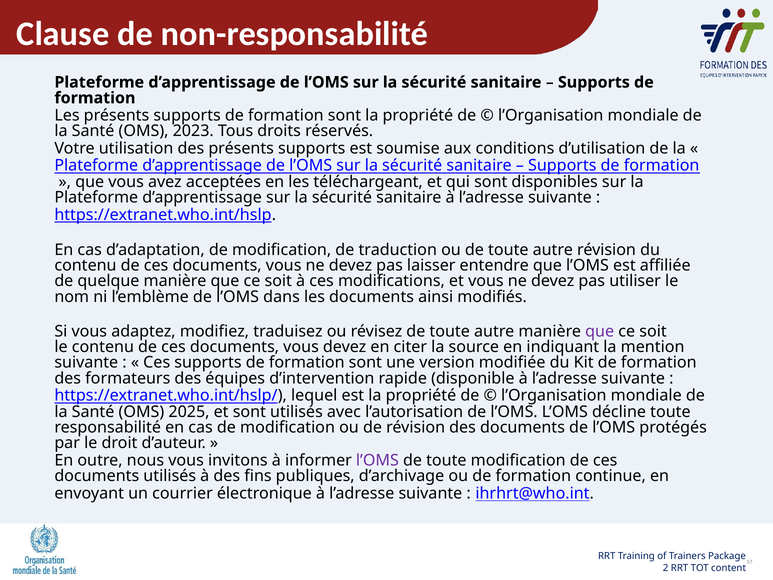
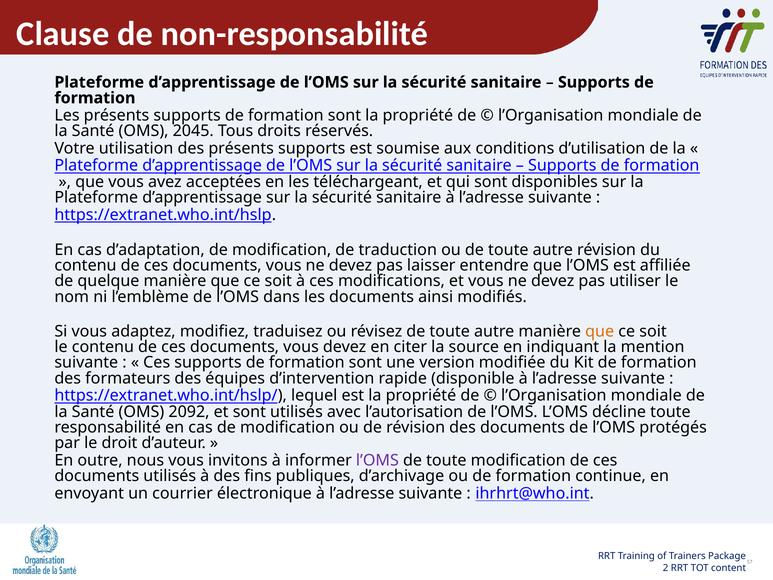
2023: 2023 -> 2045 (193, 131)
que colour: purple -> orange (600, 331)
2025: 2025 -> 2092 (189, 412)
